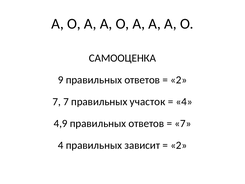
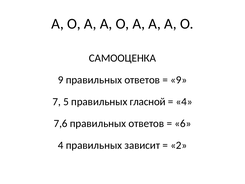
2: 2 -> 9 (179, 80)
7 7: 7 -> 5 (66, 101)
участок: участок -> гласной (148, 101)
4,9: 4,9 -> 7,6 (61, 123)
7: 7 -> 6 (183, 123)
